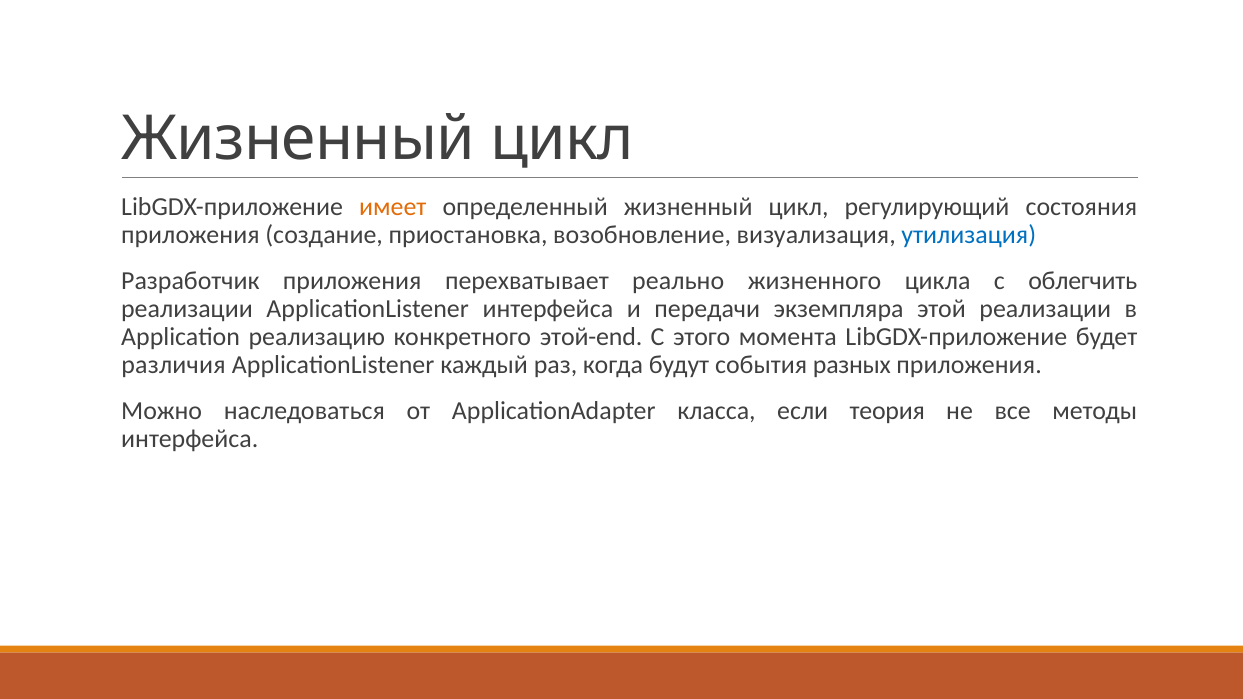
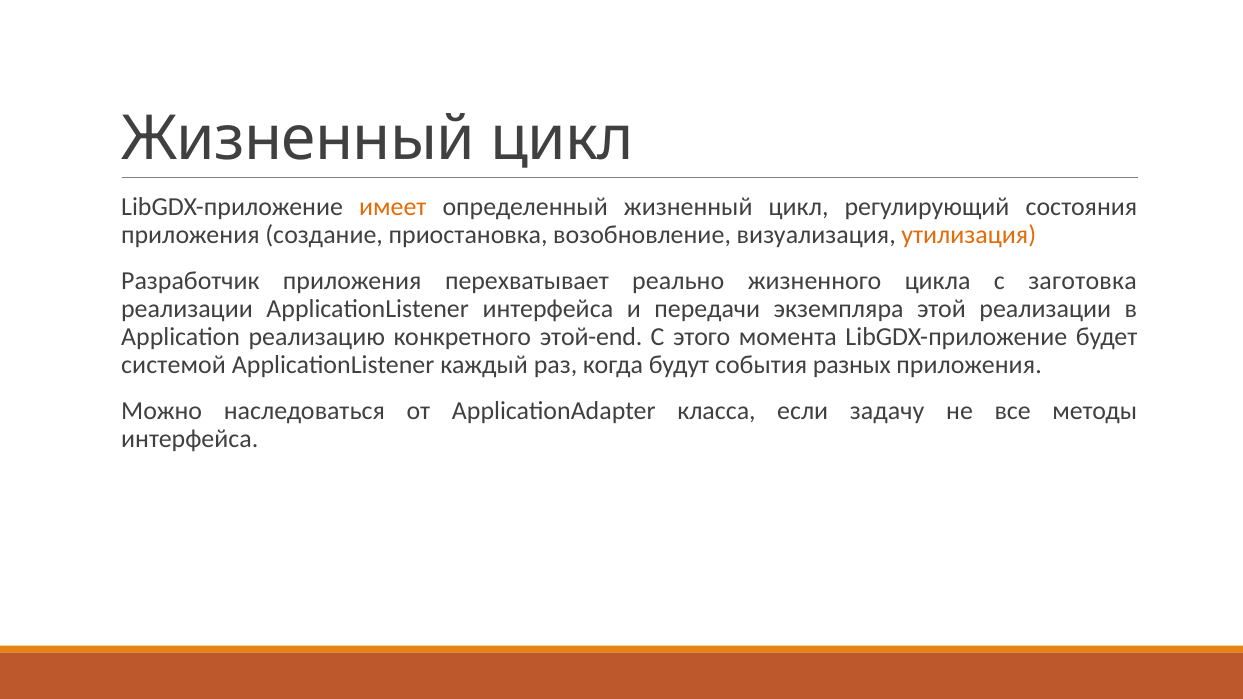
утилизация colour: blue -> orange (969, 235)
облегчить: облегчить -> заготовка (1083, 281)
различия: различия -> системой (174, 365)
теория: теория -> задачу (887, 411)
